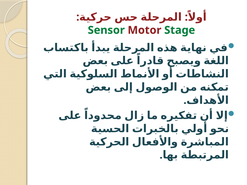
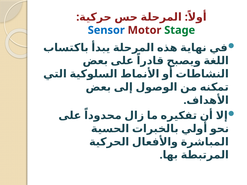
Sensor colour: green -> blue (106, 30)
